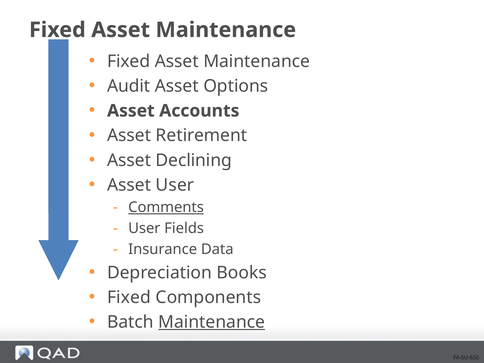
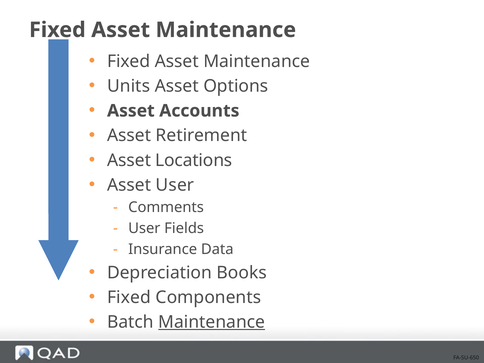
Audit: Audit -> Units (129, 86)
Declining: Declining -> Locations (194, 160)
Comments underline: present -> none (166, 207)
